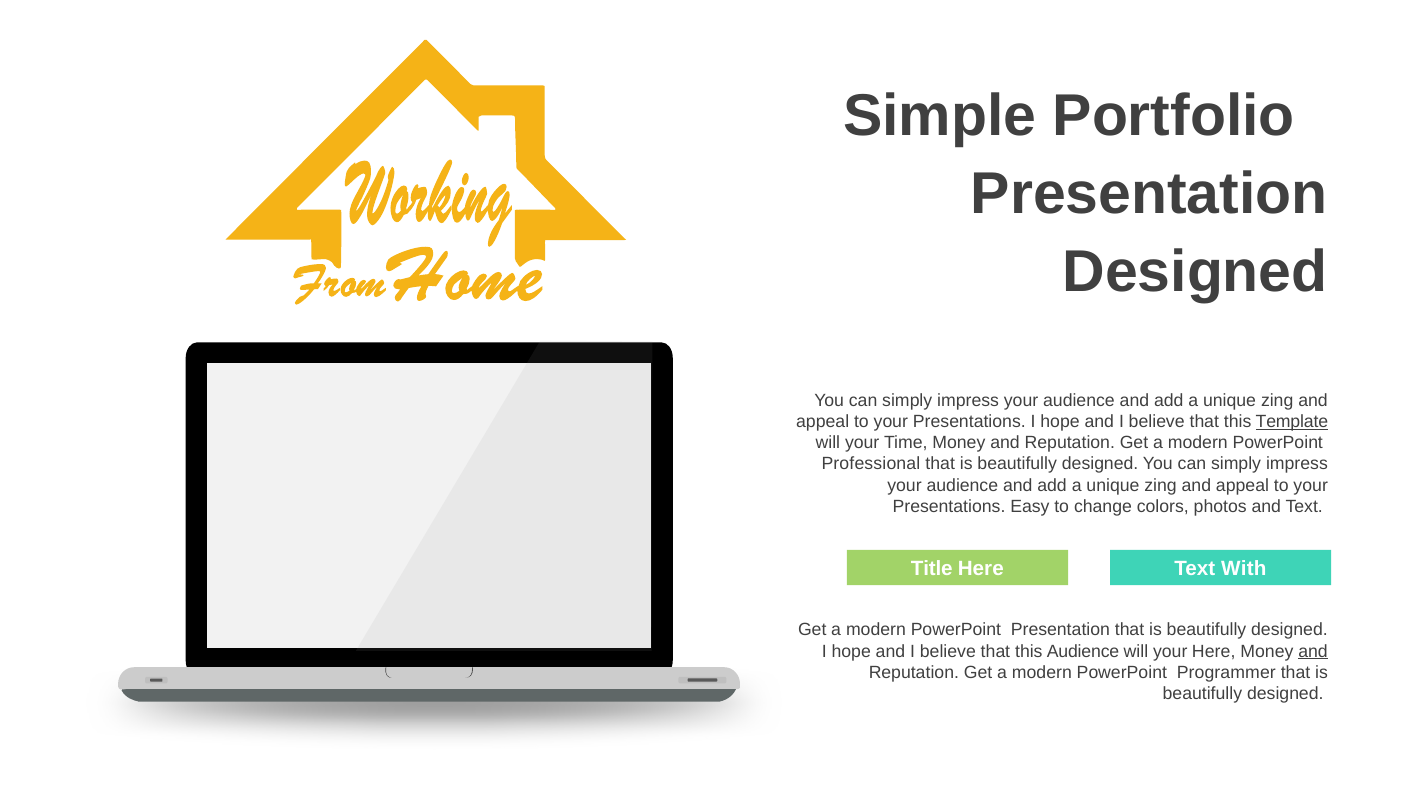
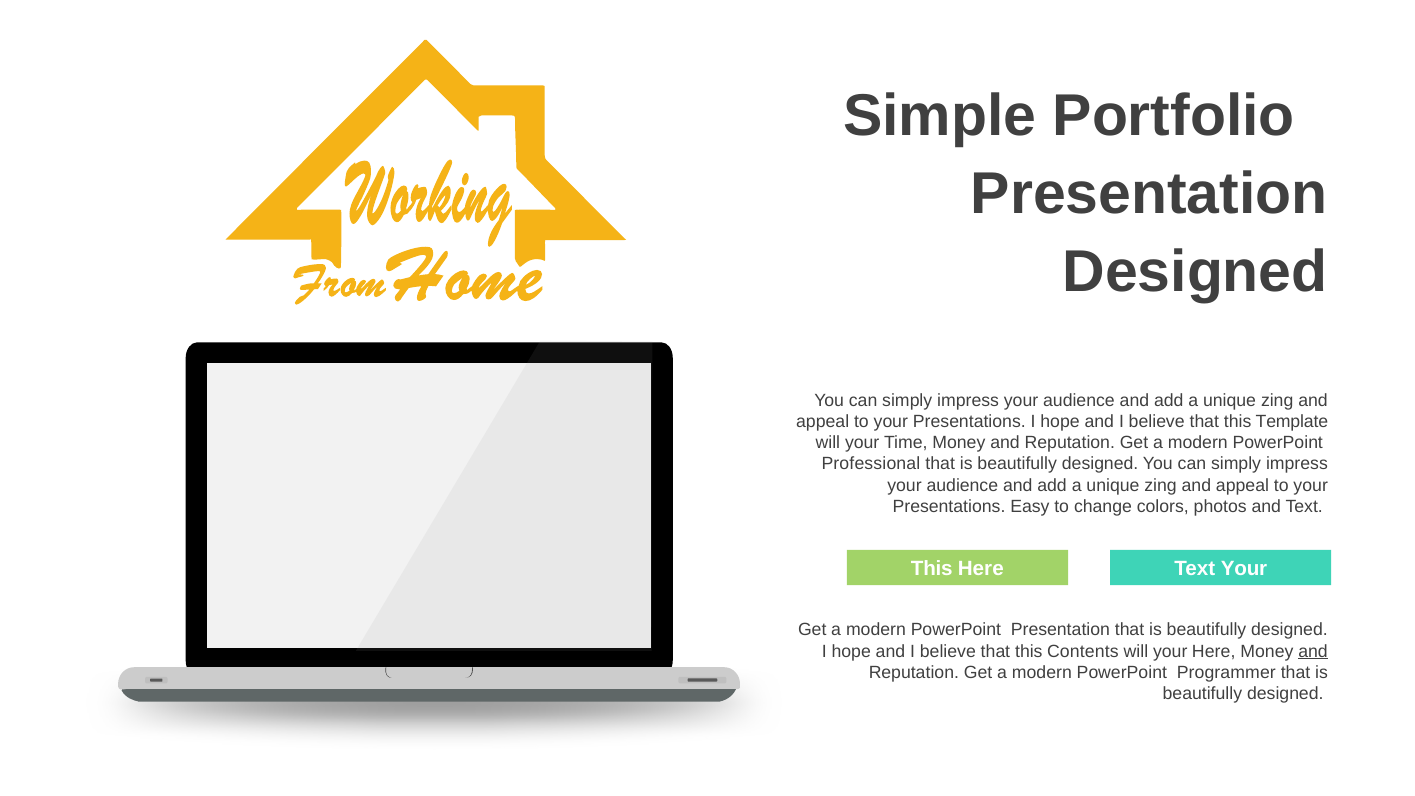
Template underline: present -> none (1292, 421)
Title: Title -> This (932, 569)
Text With: With -> Your (1244, 569)
this Audience: Audience -> Contents (1083, 651)
